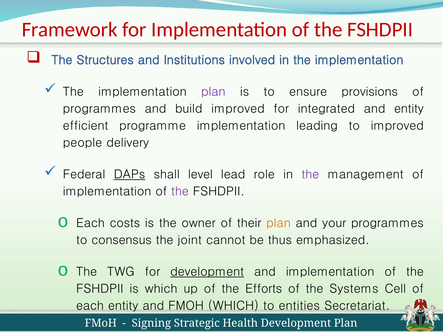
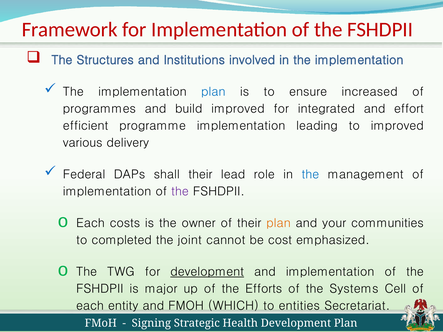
plan colour: purple -> blue (213, 92)
provisions: provisions -> increased (370, 92)
and entity: entity -> effort (409, 109)
people: people -> various (83, 143)
DAPs underline: present -> none (130, 175)
shall level: level -> their (200, 175)
the colour: purple -> blue (310, 175)
your programmes: programmes -> communities (387, 223)
consensus: consensus -> completed (122, 240)
thus: thus -> cost (280, 240)
is which: which -> major (161, 289)
